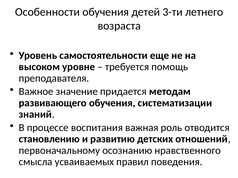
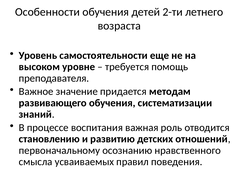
3-ти: 3-ти -> 2-ти (173, 12)
